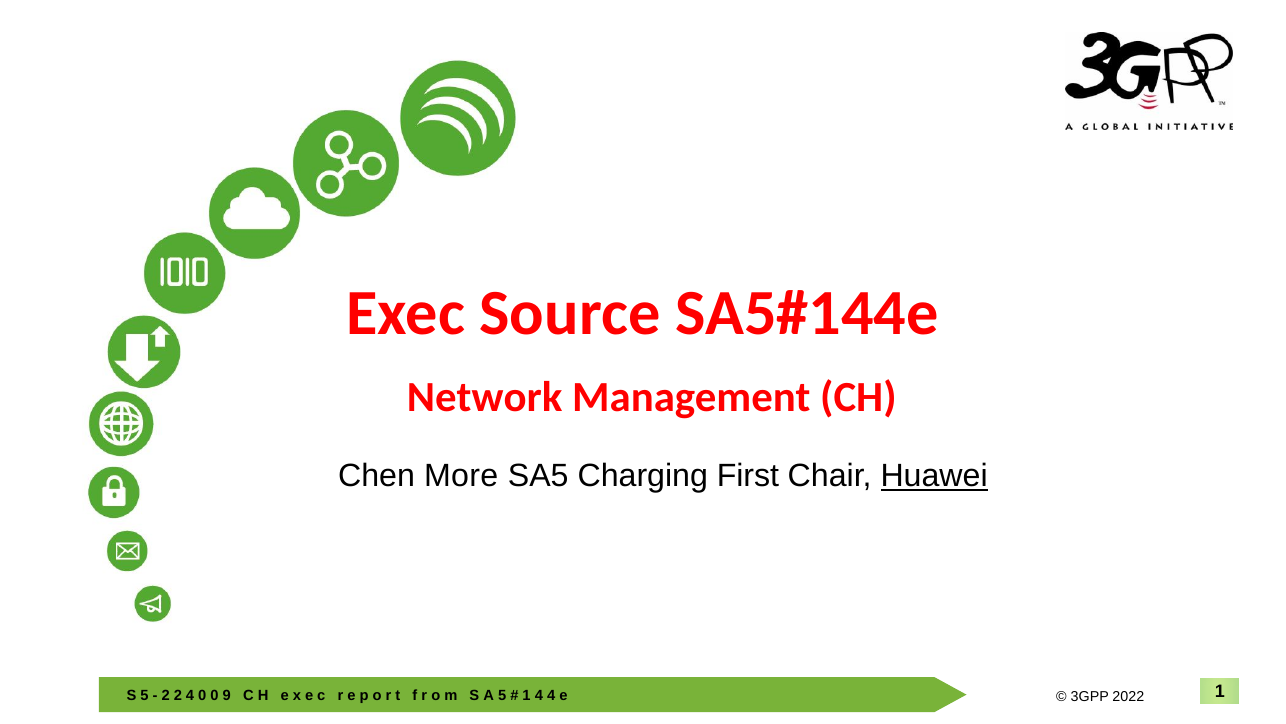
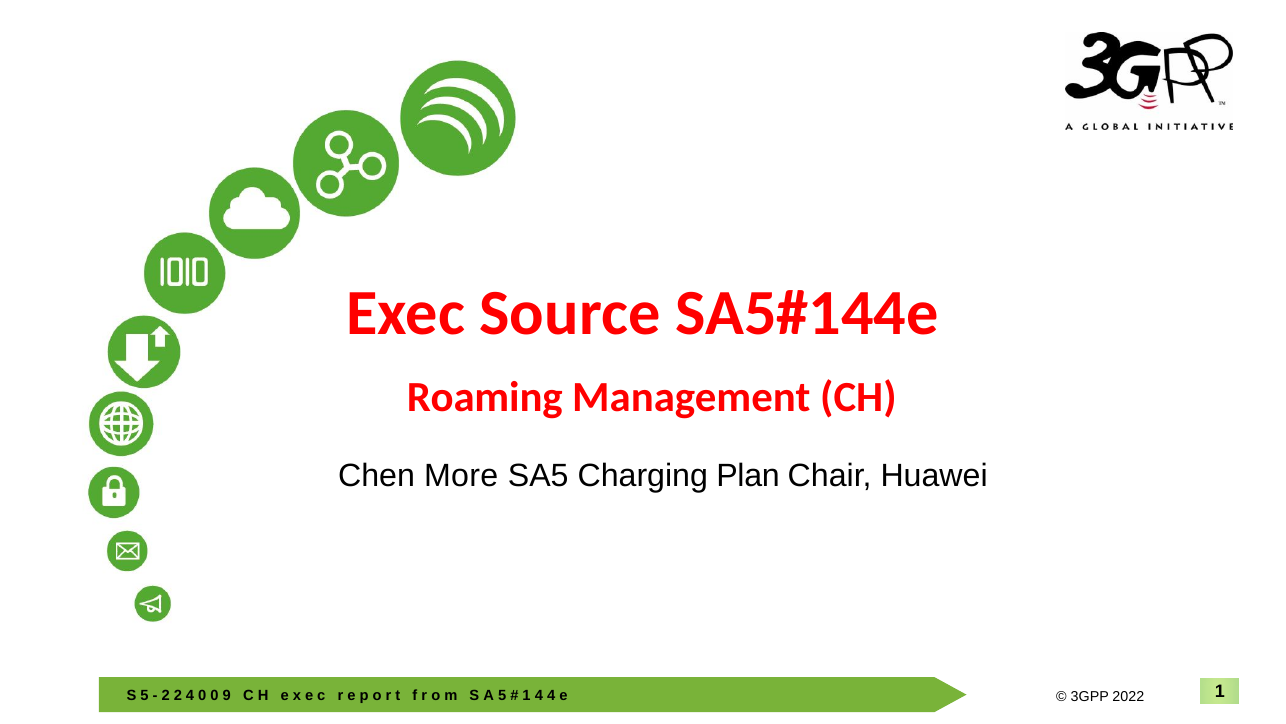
Network: Network -> Roaming (485, 397)
First: First -> Plan (748, 475)
Huawei underline: present -> none (934, 475)
